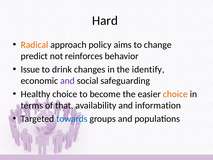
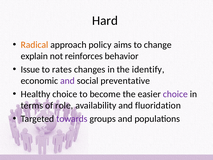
predict: predict -> explain (34, 56)
drink: drink -> rates (62, 69)
safeguarding: safeguarding -> preventative (125, 81)
choice colour: orange -> purple (175, 94)
that: that -> role (64, 105)
information: information -> fluoridation (158, 105)
towards colour: blue -> purple (72, 119)
